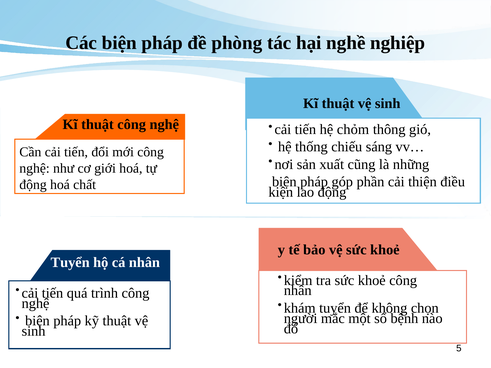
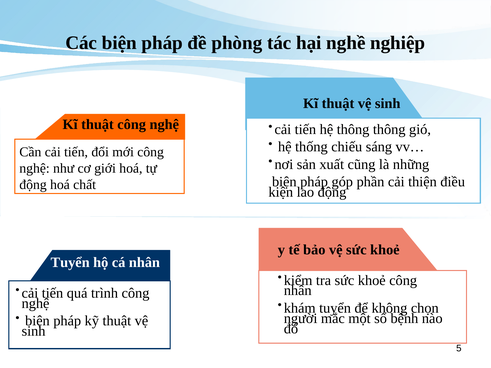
hệ chỏm: chỏm -> thông (353, 130)
